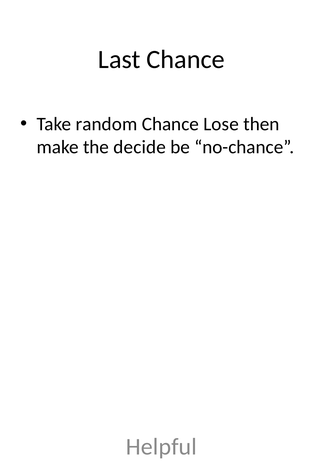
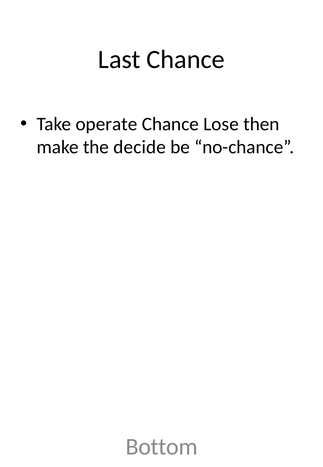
random: random -> operate (106, 124)
Helpful: Helpful -> Bottom (162, 446)
